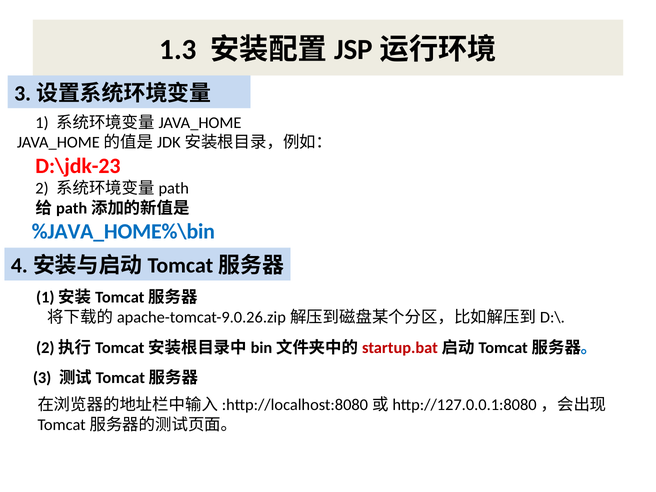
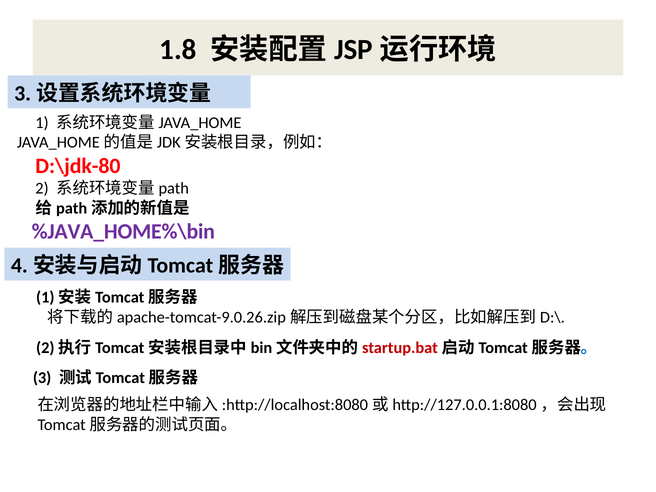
1.3: 1.3 -> 1.8 (178, 50)
D:\jdk-23: D:\jdk-23 -> D:\jdk-80 (78, 166)
%JAVA_HOME%\bin colour: blue -> purple (123, 231)
